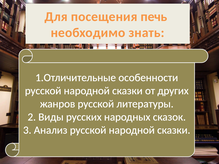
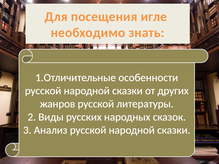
печь: печь -> игле (154, 17)
